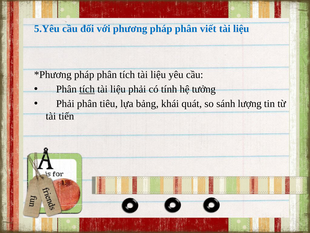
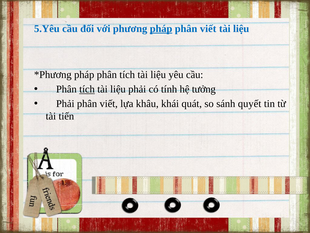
pháp underline: none -> present (161, 29)
Phải phân tiêu: tiêu -> viết (109, 104)
bảng: bảng -> khâu (147, 104)
lượng: lượng -> quyết (250, 104)
